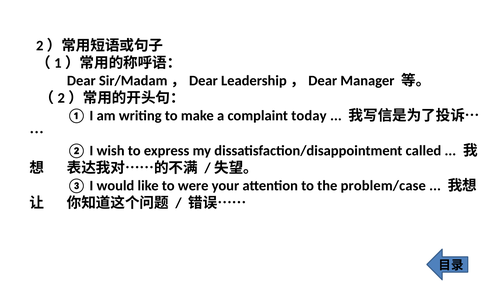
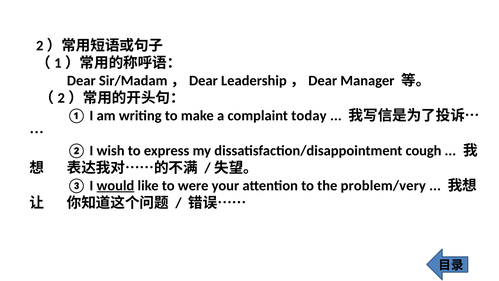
called: called -> cough (424, 150)
would underline: none -> present (115, 185)
problem/case: problem/case -> problem/very (383, 185)
